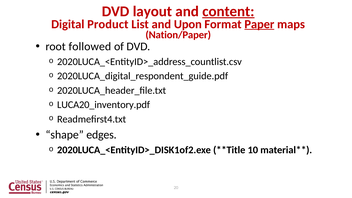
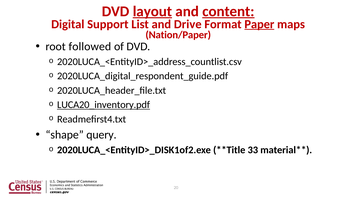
layout underline: none -> present (152, 11)
Product: Product -> Support (108, 24)
Upon: Upon -> Drive (188, 24)
LUCA20_inventory.pdf underline: none -> present (104, 105)
edges: edges -> query (101, 135)
10: 10 -> 33 (253, 150)
